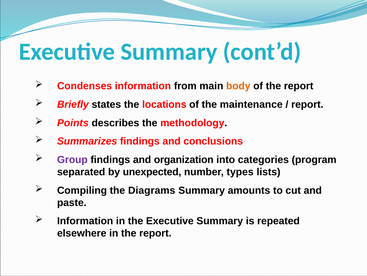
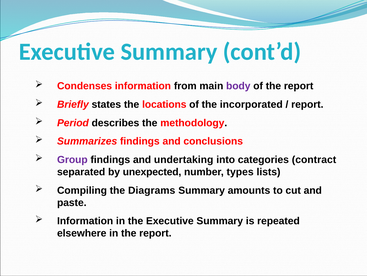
body colour: orange -> purple (238, 86)
maintenance: maintenance -> incorporated (251, 104)
Points: Points -> Period (73, 123)
organization: organization -> undertaking (184, 159)
program: program -> contract (314, 159)
